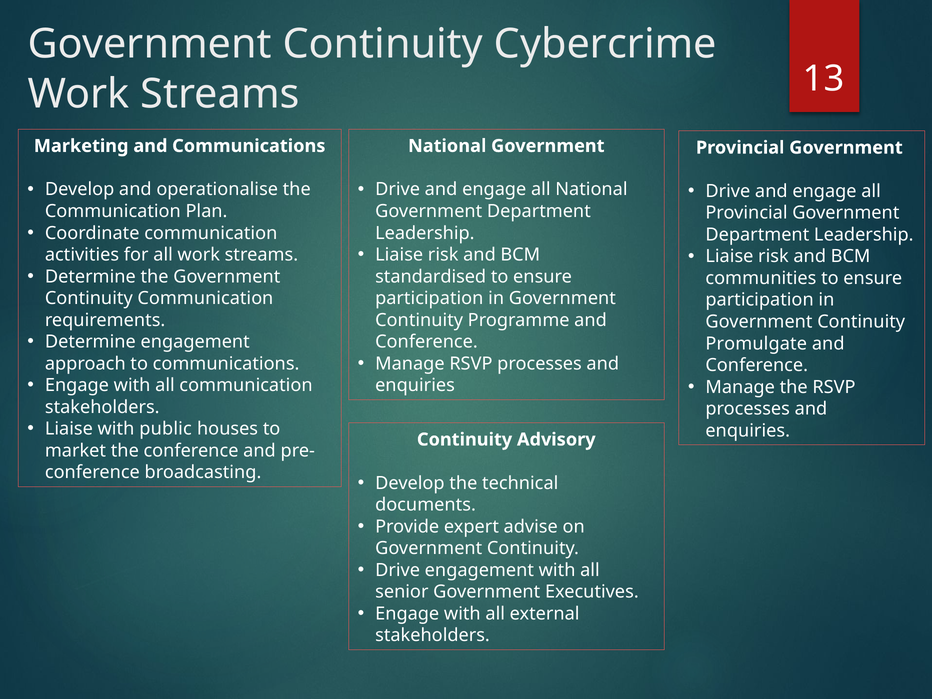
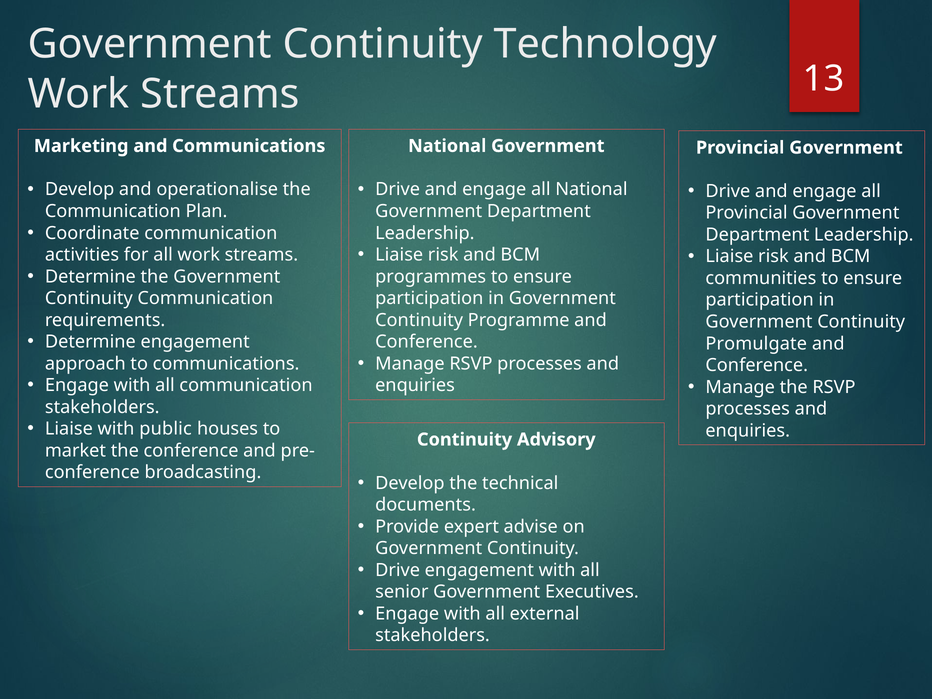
Cybercrime: Cybercrime -> Technology (605, 44)
standardised: standardised -> programmes (431, 277)
